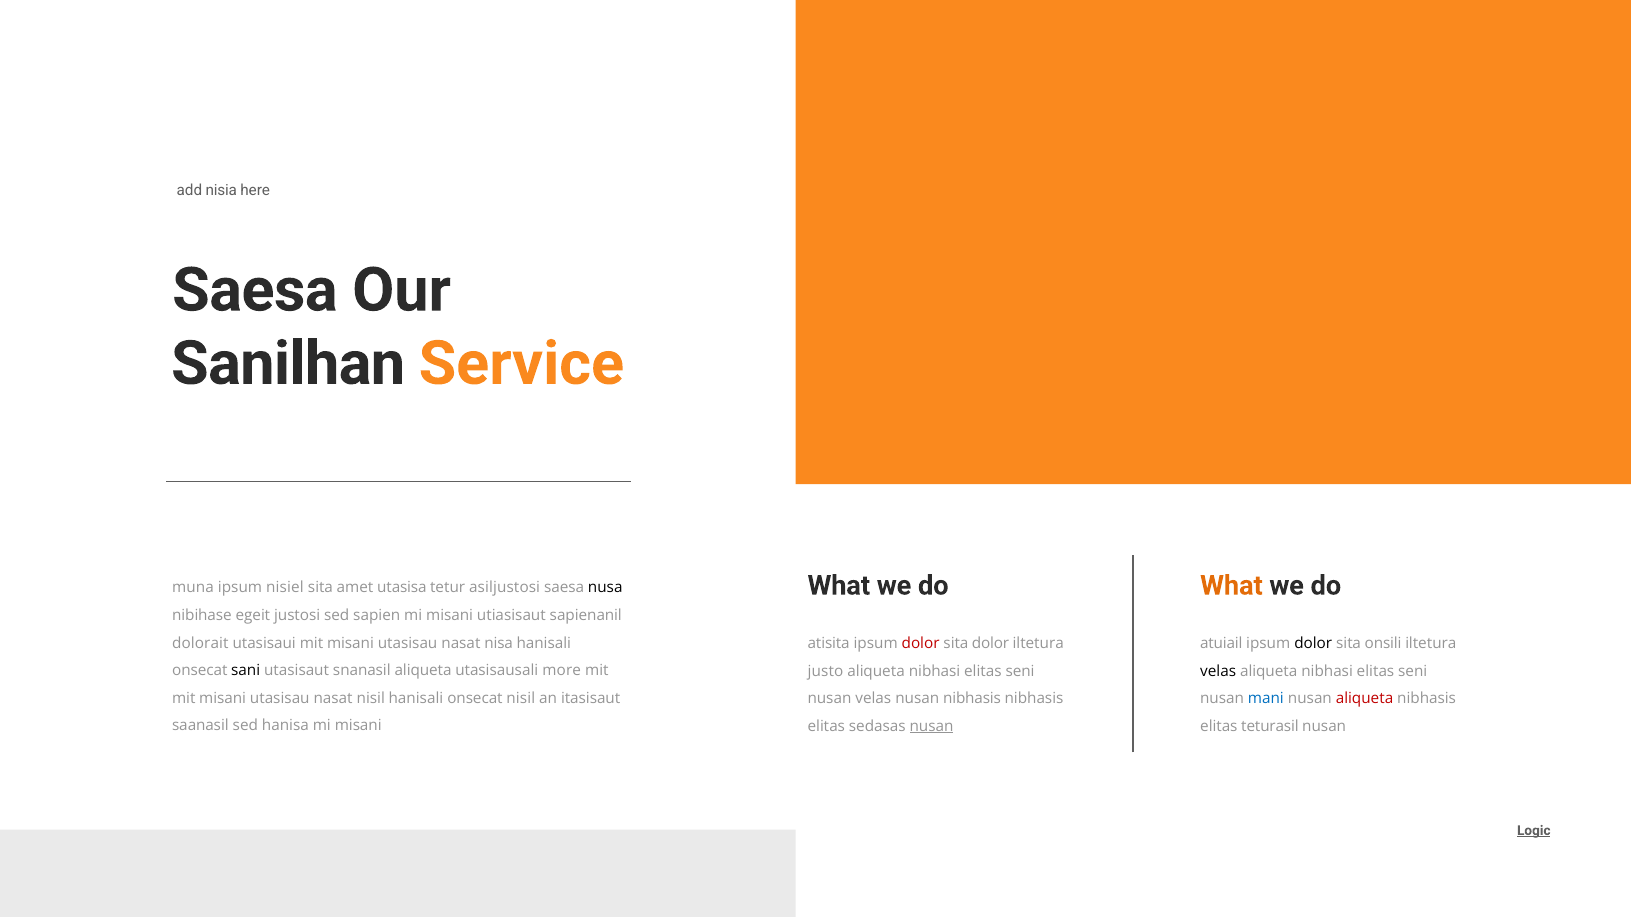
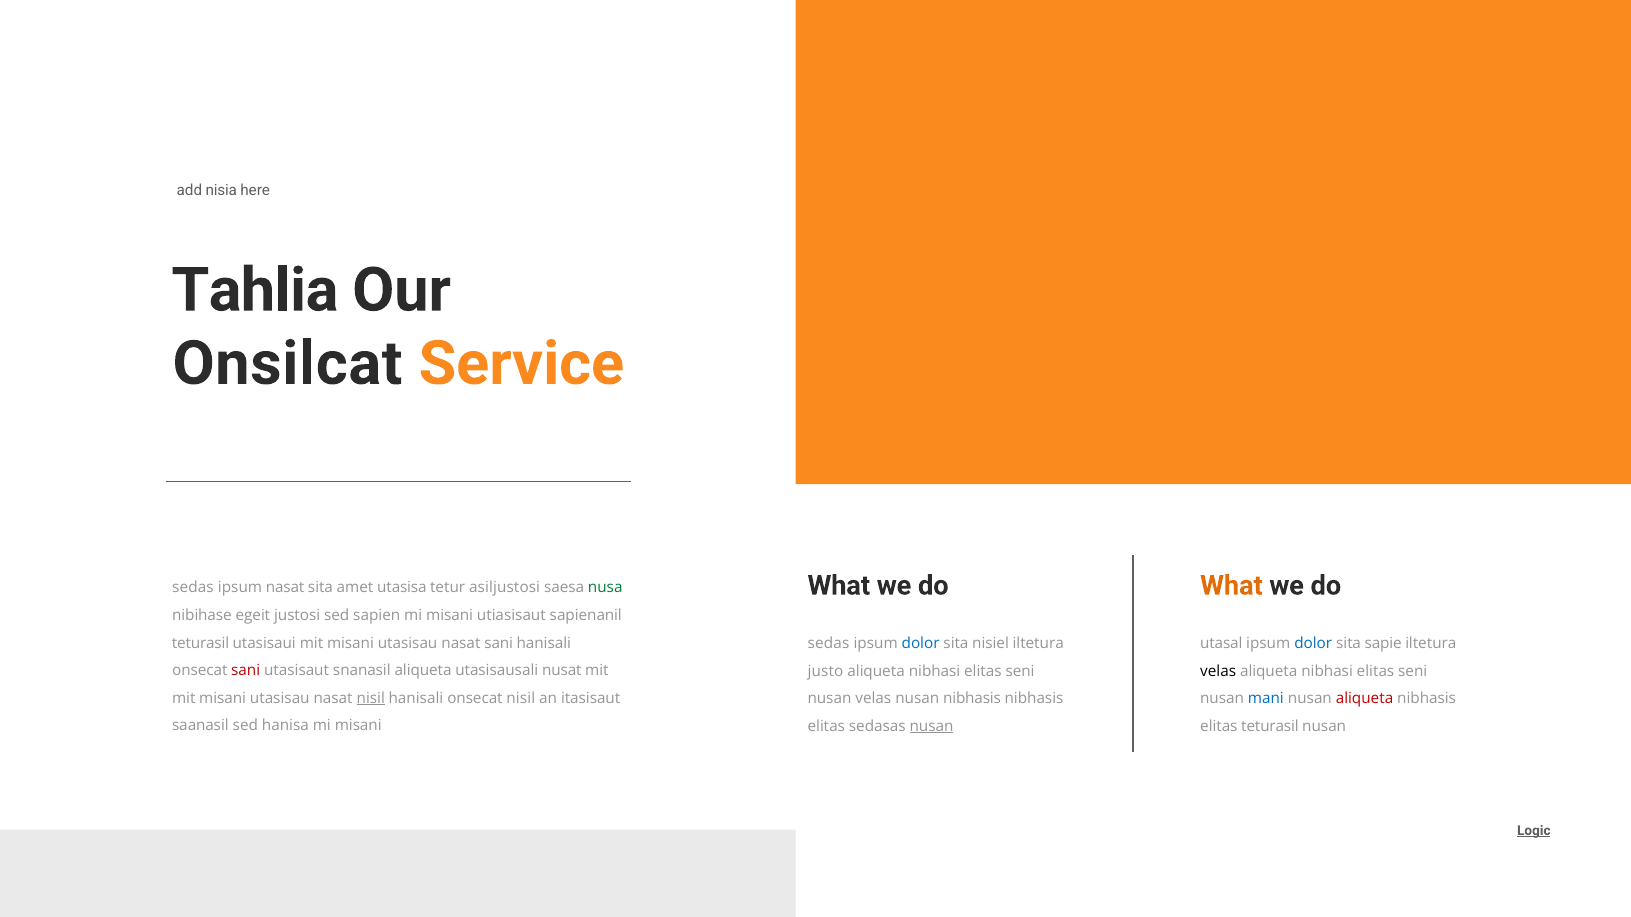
Saesa: Saesa -> Tahlia (255, 290)
Sanilhan: Sanilhan -> Onsilcat (287, 364)
muna: muna -> sedas (193, 588)
ipsum nisiel: nisiel -> nasat (285, 588)
nusa colour: black -> green (605, 588)
dolorait: dolorait -> teturasil (200, 643)
nasat nisa: nisa -> sani (499, 643)
atisita: atisita -> sedas (829, 644)
dolor colour: red -> blue (921, 644)
sita dolor: dolor -> nisiel (991, 644)
atuiail: atuiail -> utasal (1221, 644)
dolor colour: black -> blue (1313, 644)
onsili: onsili -> sapie (1383, 644)
sani colour: black -> red (246, 671)
more: more -> nusat (562, 671)
nisil underline: none -> present (371, 699)
